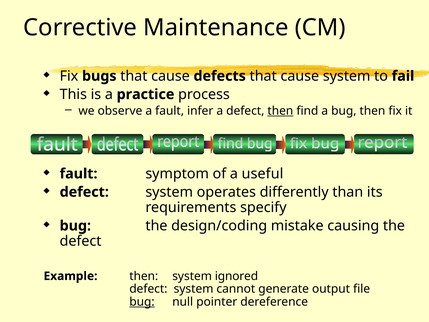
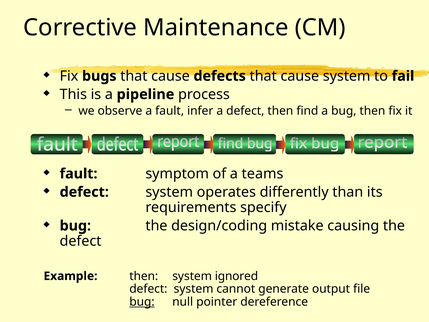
practice: practice -> pipeline (145, 94)
then underline: present -> none (280, 111)
useful: useful -> teams (263, 174)
